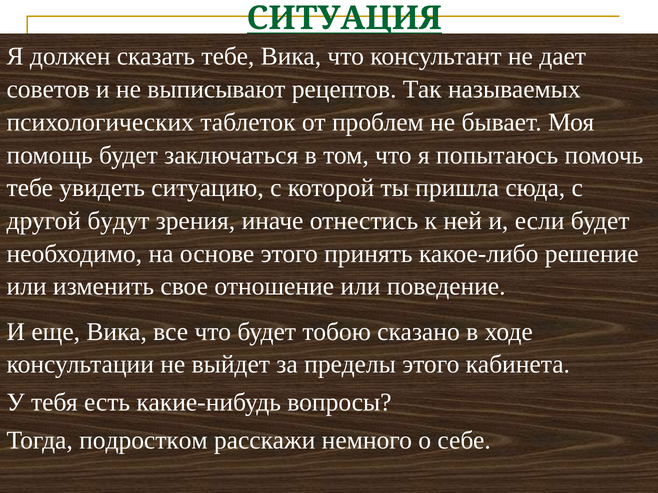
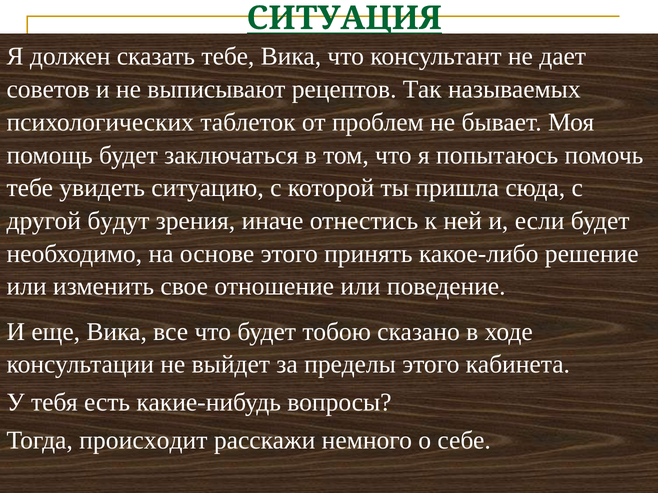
подростком: подростком -> происходит (143, 441)
